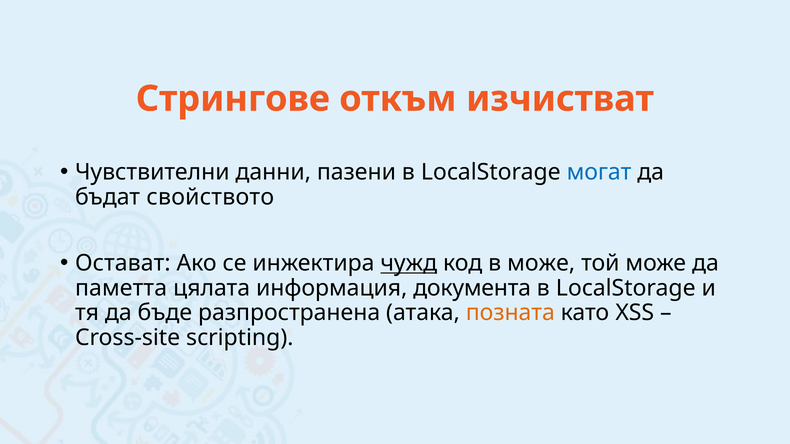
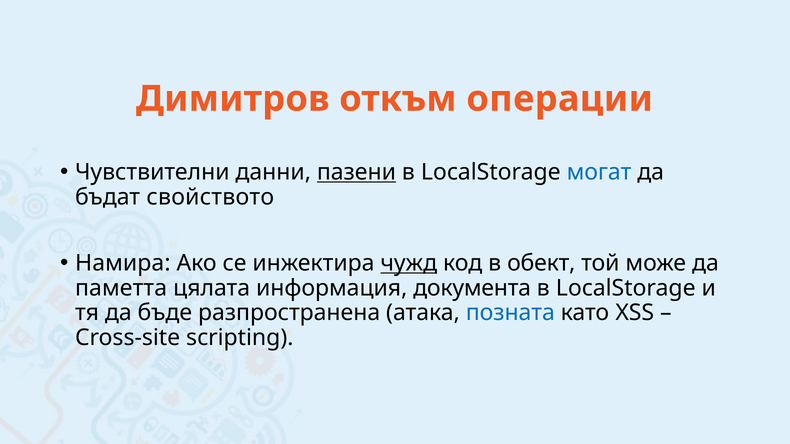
Стрингове: Стрингове -> Димитров (233, 99)
изчистват: изчистват -> операции (560, 99)
пазени underline: none -> present (356, 172)
Остават: Остават -> Намира (123, 263)
в може: може -> обект (541, 263)
позната colour: orange -> blue (510, 313)
